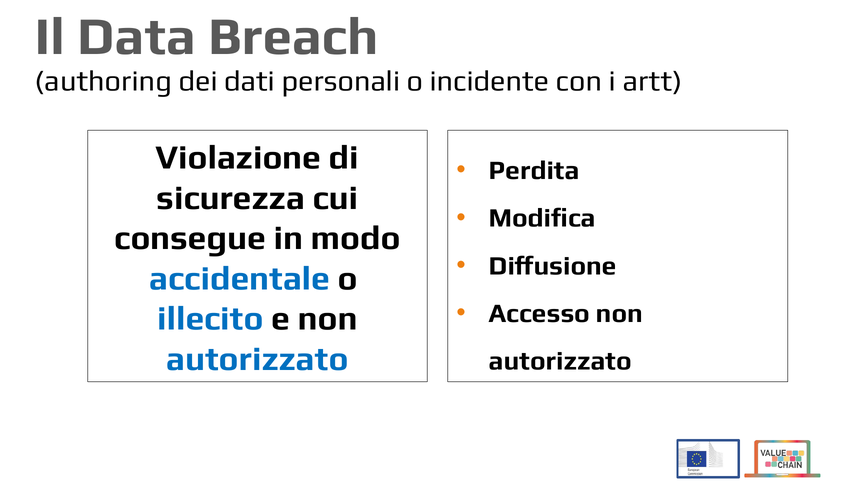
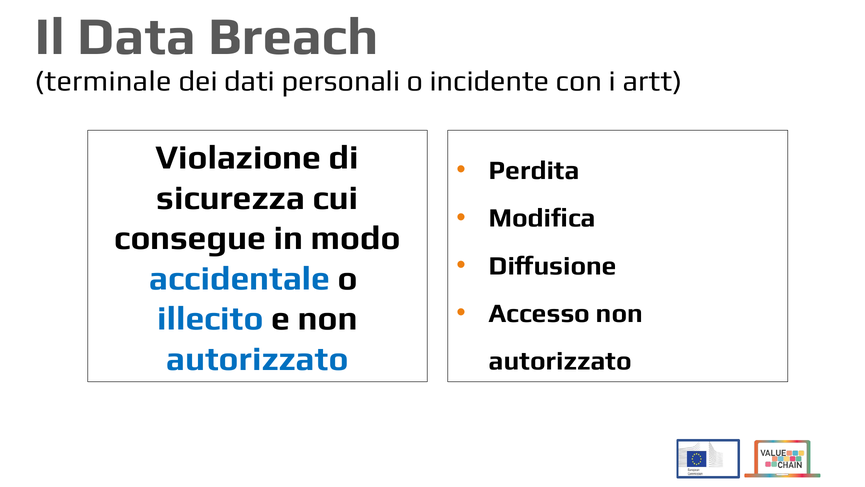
authoring: authoring -> terminale (103, 81)
